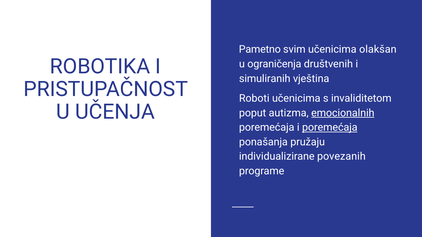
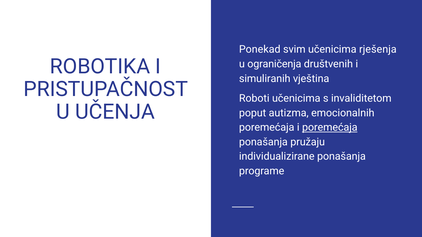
Pametno: Pametno -> Ponekad (260, 50)
olakšan: olakšan -> rješenja (378, 50)
emocionalnih underline: present -> none (343, 113)
individualizirane povezanih: povezanih -> ponašanja (341, 157)
